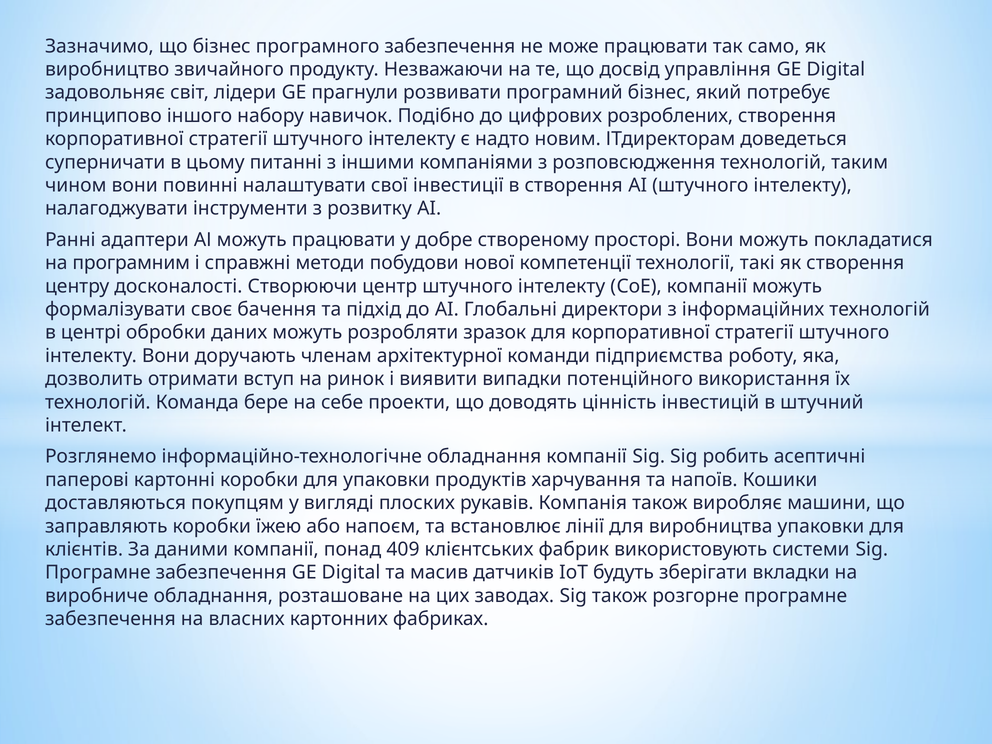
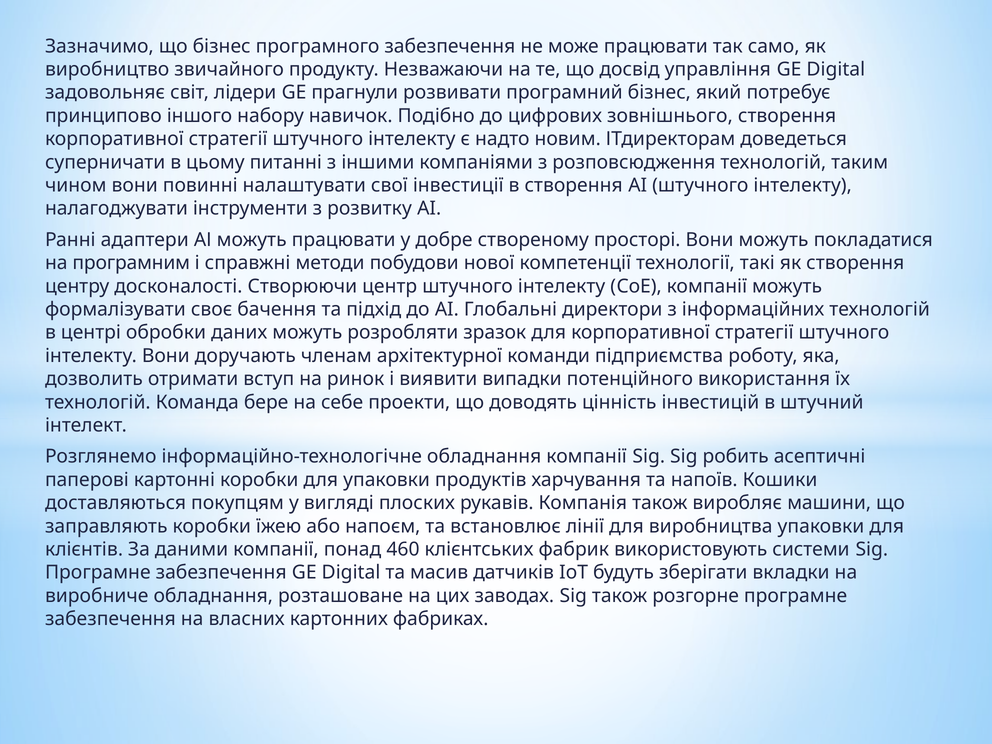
розроблених: розроблених -> зовнішнього (670, 116)
409: 409 -> 460 (403, 549)
